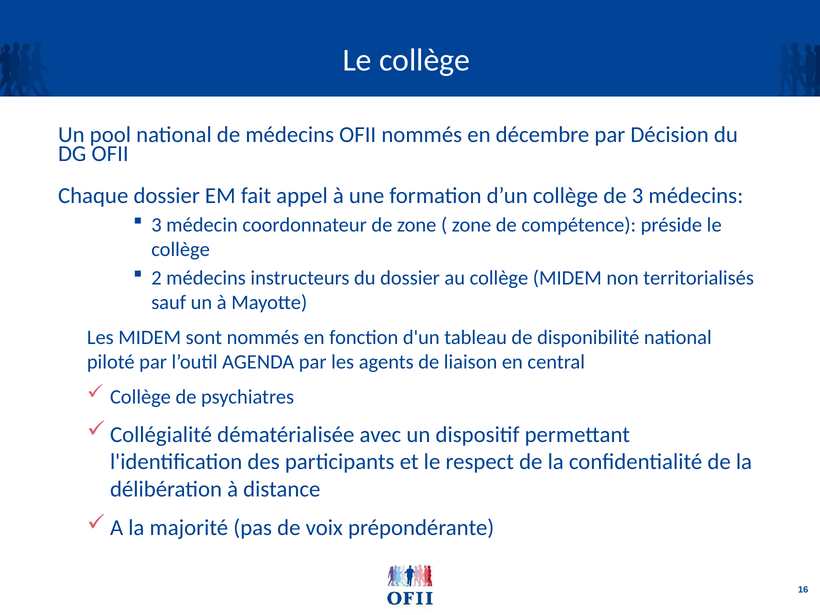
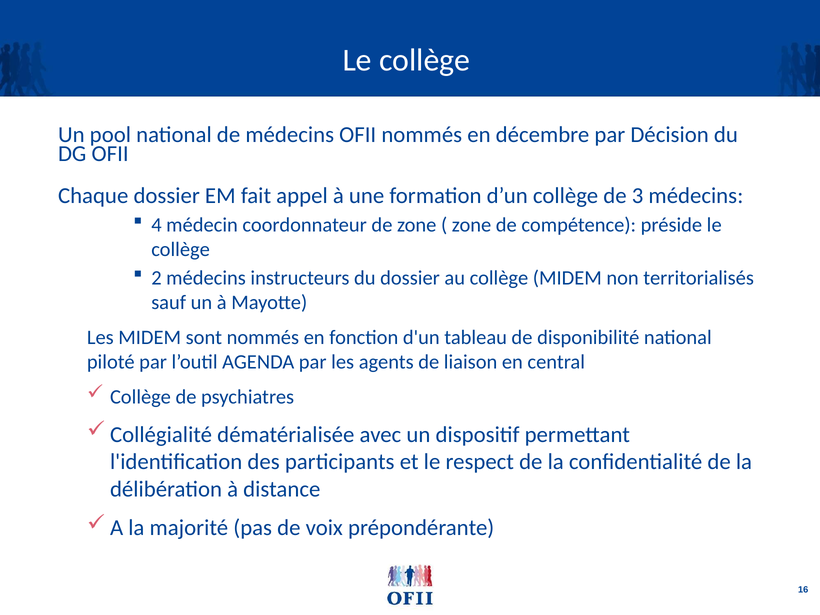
3: 3 -> 4 (156, 225)
